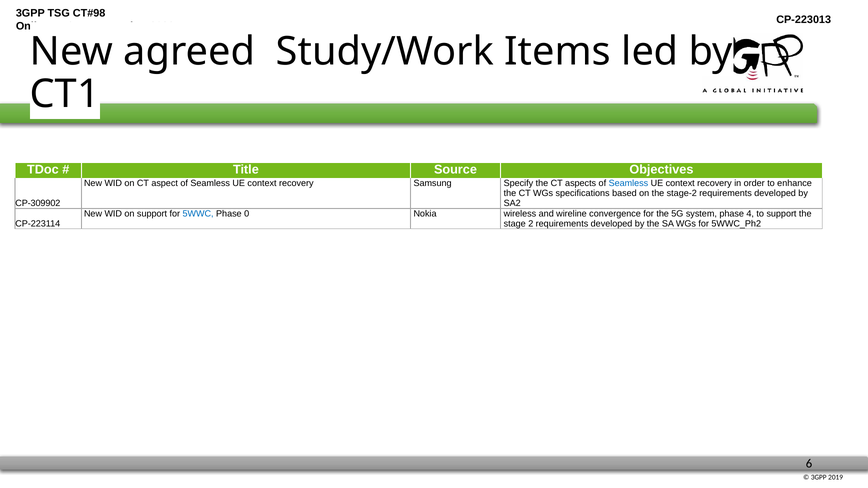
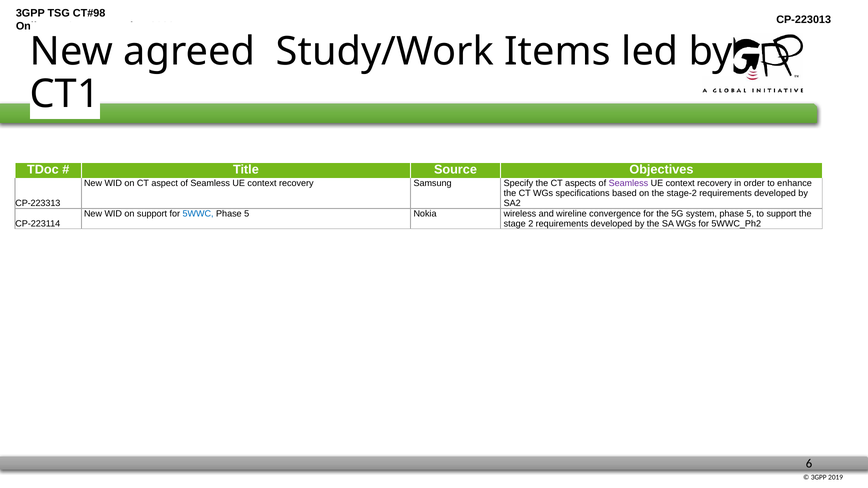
Seamless colour: blue -> purple (628, 183)
CP-309902: CP-309902 -> CP-223313 (38, 204)
0: 0 -> 5 (247, 214)
system phase 4: 4 -> 5 (750, 214)
